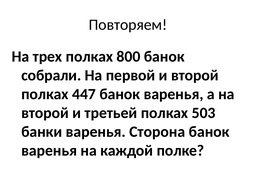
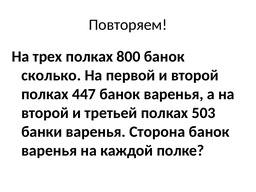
собрали: собрали -> сколько (51, 75)
